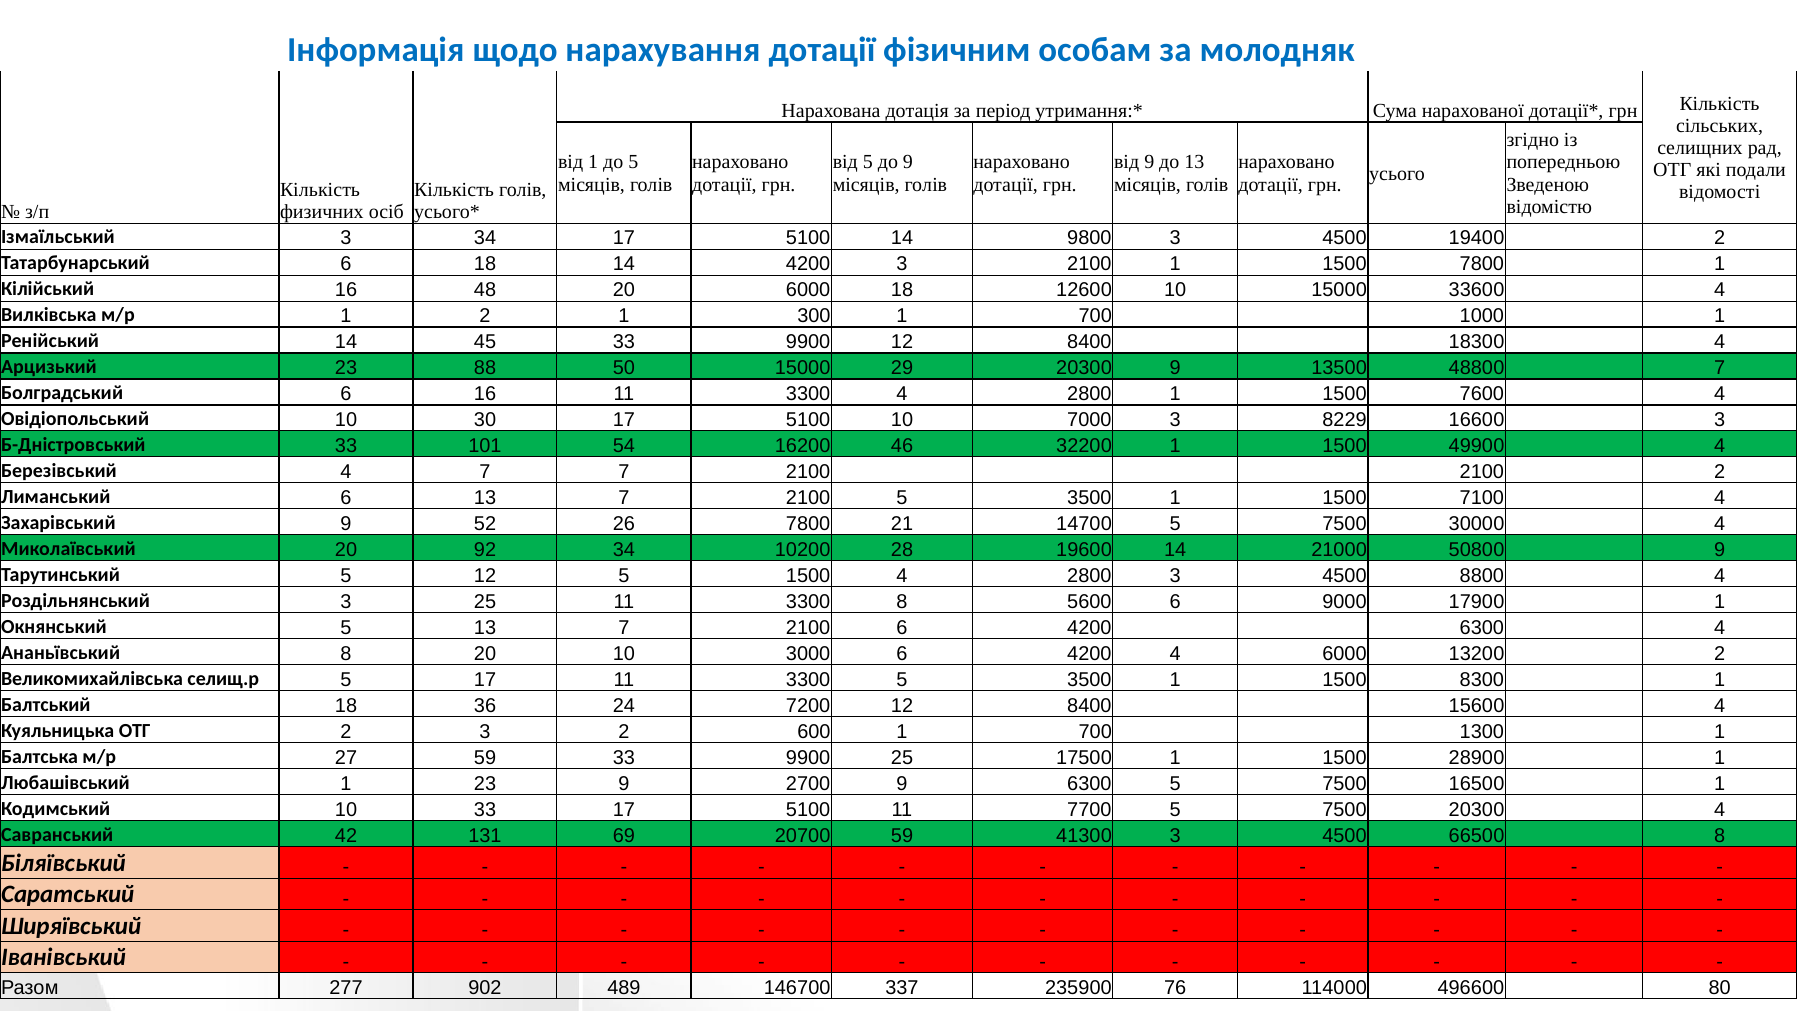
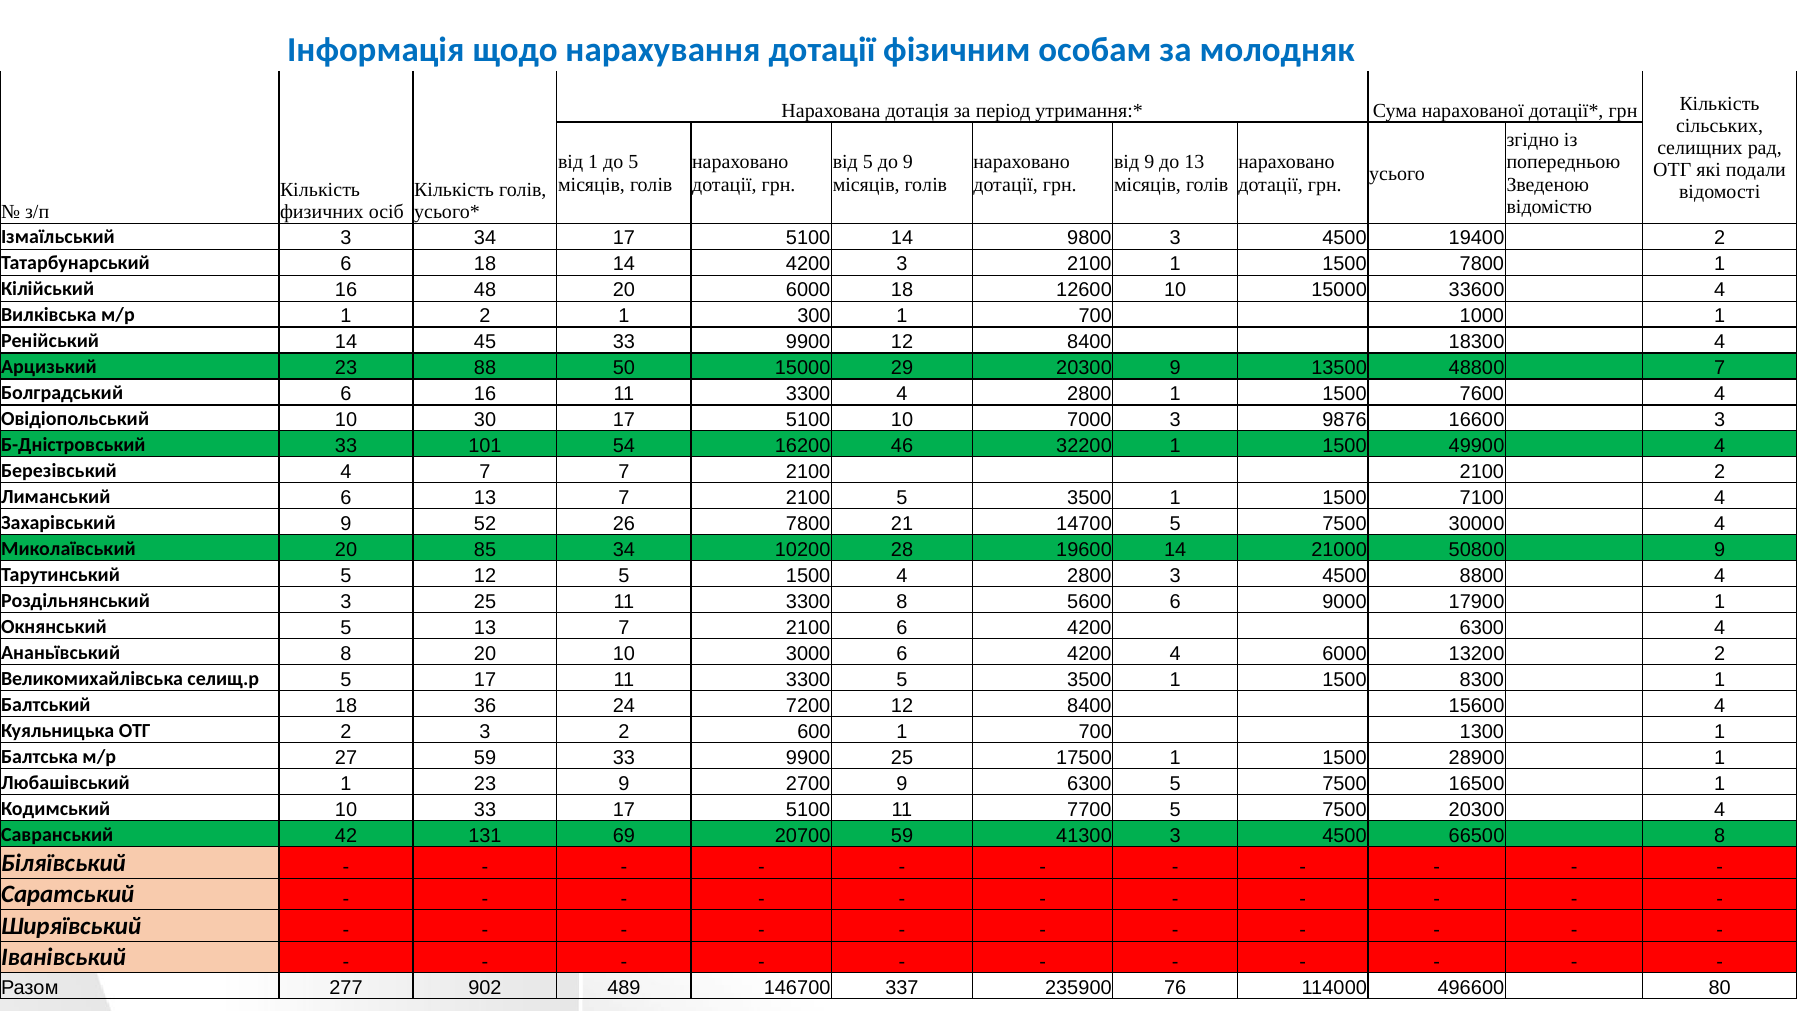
8229: 8229 -> 9876 (1345, 420)
92: 92 -> 85 (485, 550)
